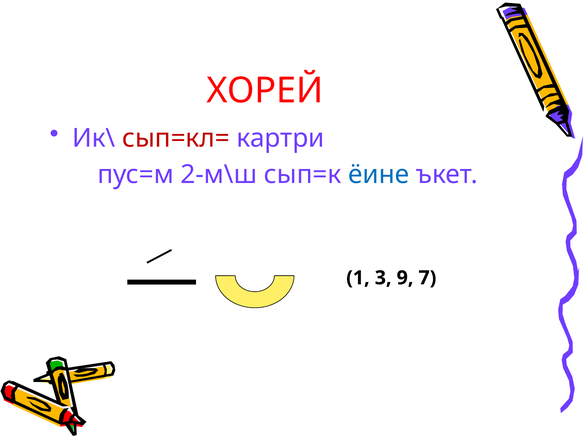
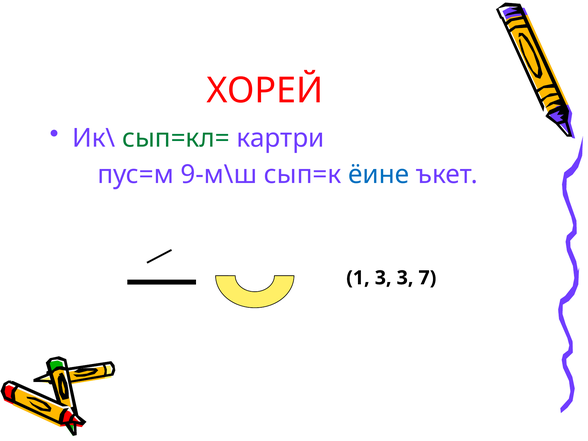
сып=кл= colour: red -> green (176, 138)
2-м\ш: 2-м\ш -> 9-м\ш (219, 175)
3 9: 9 -> 3 (405, 278)
